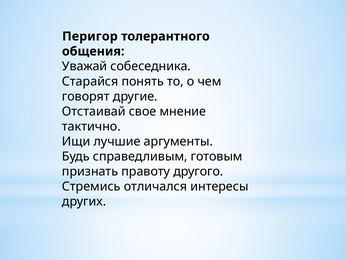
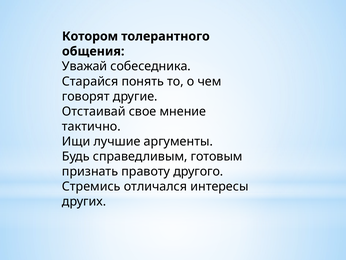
Перигор: Перигор -> Котором (90, 36)
